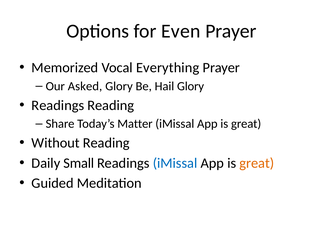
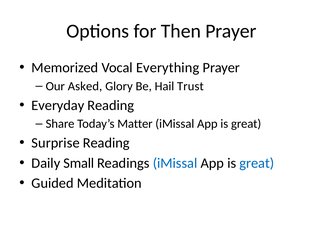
Even: Even -> Then (181, 31)
Hail Glory: Glory -> Trust (190, 86)
Readings: Readings -> Everyday (58, 105)
Without: Without -> Surprise (56, 143)
great colour: orange -> blue (257, 163)
